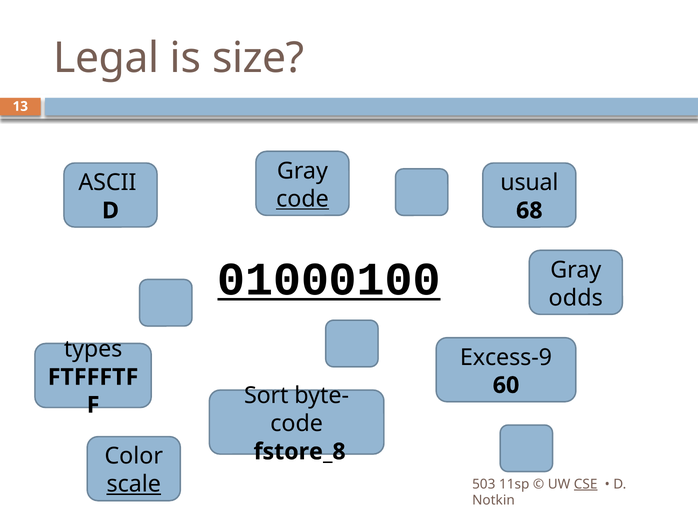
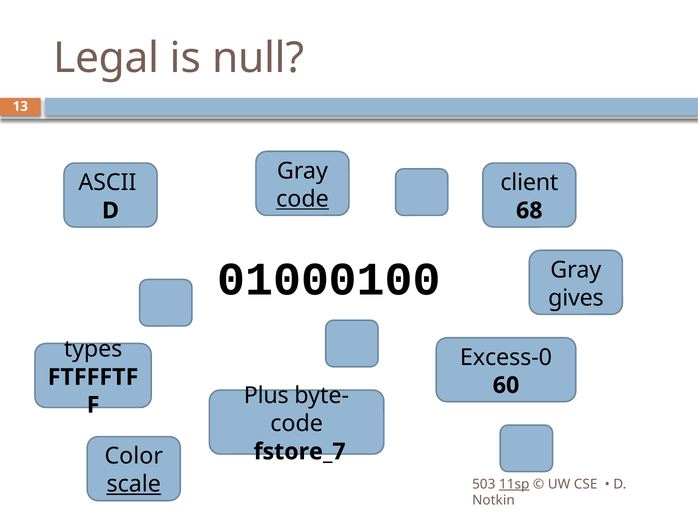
size: size -> null (258, 58)
usual: usual -> client (529, 182)
01000100 underline: present -> none (329, 279)
odds: odds -> gives (576, 298)
Excess-9: Excess-9 -> Excess-0 (506, 357)
Sort: Sort -> Plus (266, 395)
fstore_8: fstore_8 -> fstore_7 (300, 451)
11sp underline: none -> present (514, 484)
CSE underline: present -> none (586, 484)
